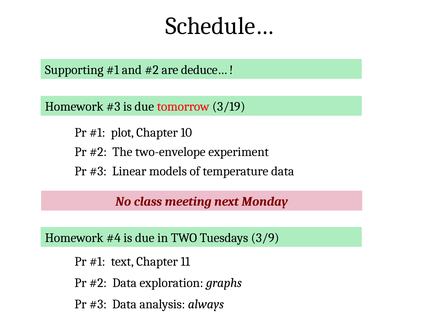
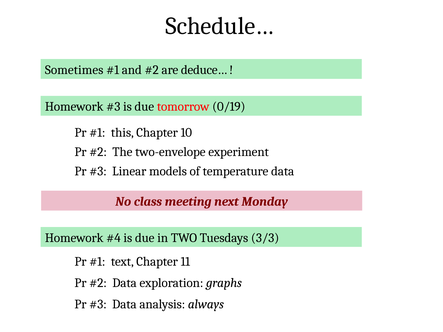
Supporting: Supporting -> Sometimes (74, 70)
3/19: 3/19 -> 0/19 (229, 107)
plot: plot -> this (122, 133)
3/9: 3/9 -> 3/3 (265, 238)
